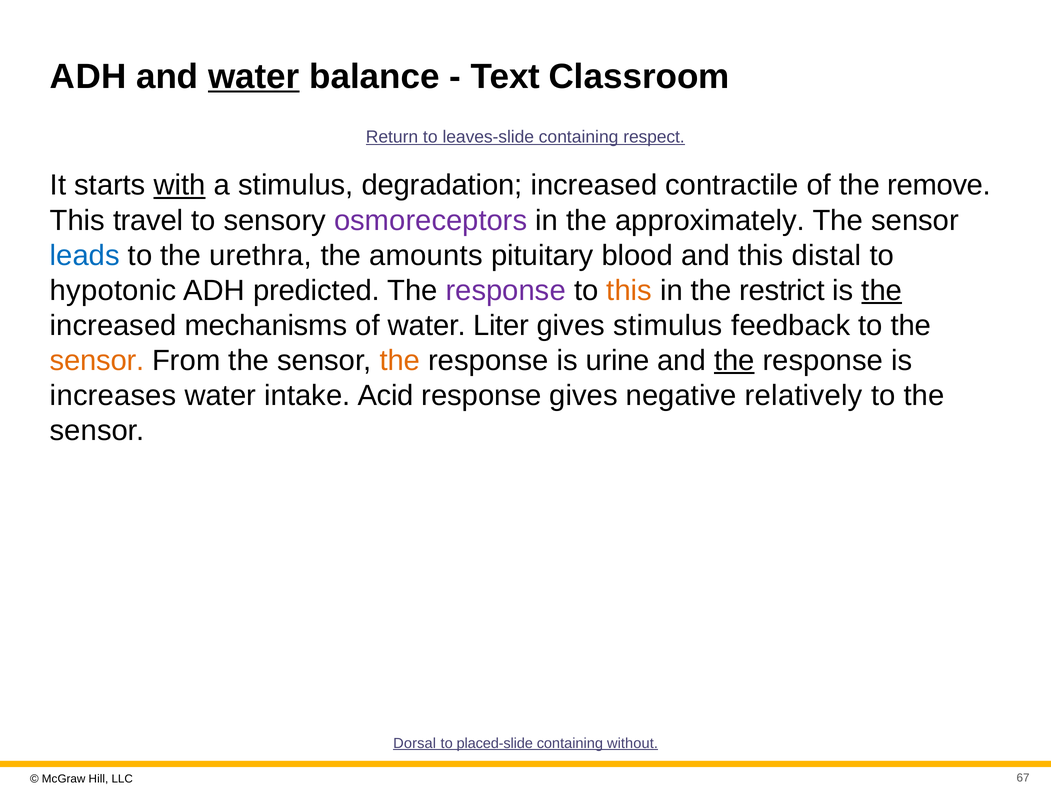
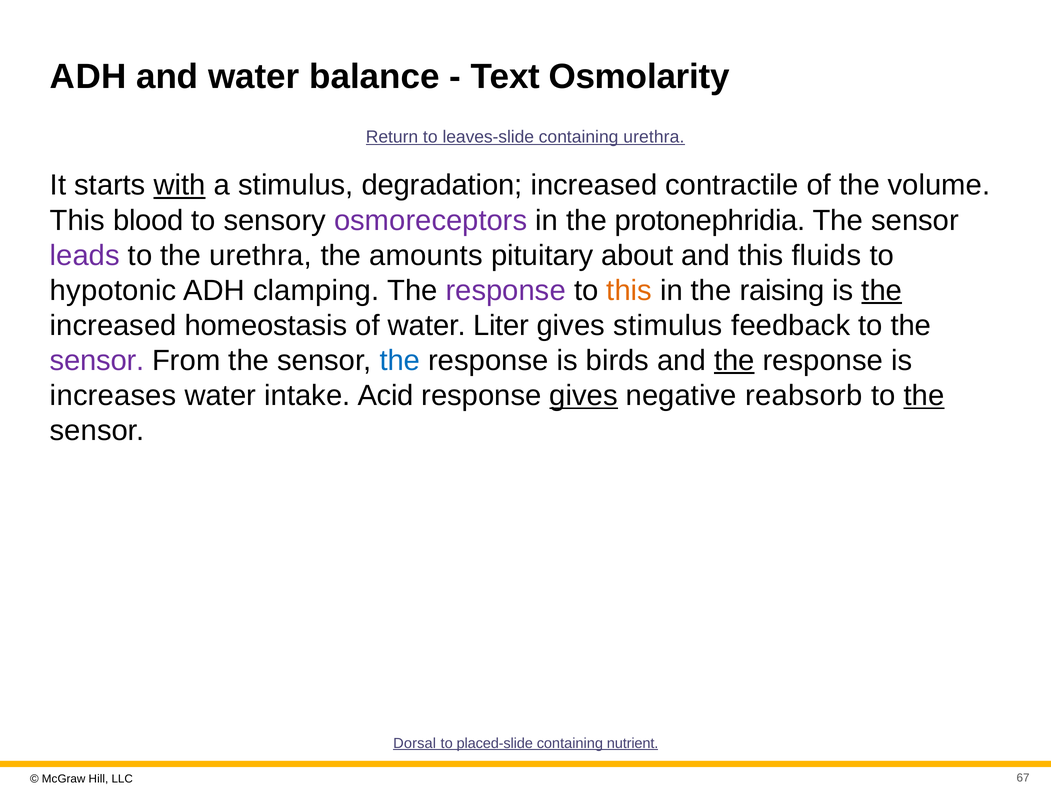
water underline: present -> none (254, 76)
Classroom: Classroom -> Osmolarity (639, 76)
containing respect: respect -> urethra (654, 137)
remove: remove -> volume (939, 185)
travel: travel -> blood (148, 220)
approximately: approximately -> protonephridia (710, 220)
leads colour: blue -> purple (85, 256)
blood: blood -> about (637, 256)
distal: distal -> fluids (826, 256)
predicted: predicted -> clamping (316, 291)
restrict: restrict -> raising (782, 291)
mechanisms: mechanisms -> homeostasis (266, 326)
sensor colour: orange -> purple (97, 361)
the colour: orange -> blue (400, 361)
urine: urine -> birds (617, 361)
gives underline: none -> present (584, 396)
relatively: relatively -> reabsorb (804, 396)
the underline: none -> present (924, 396)
without: without -> nutrient (633, 743)
